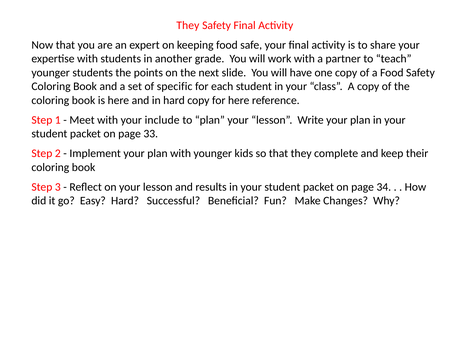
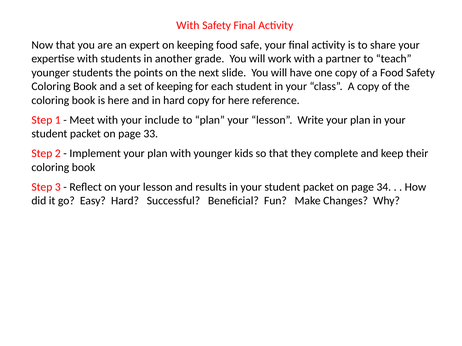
They: They -> With (188, 25)
of specific: specific -> keeping (175, 87)
